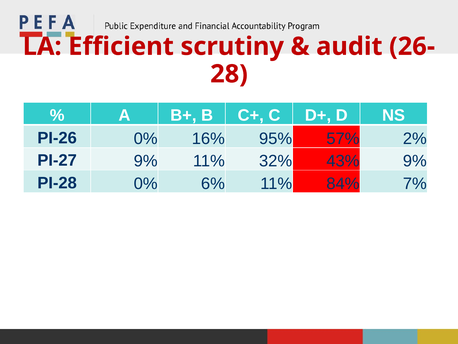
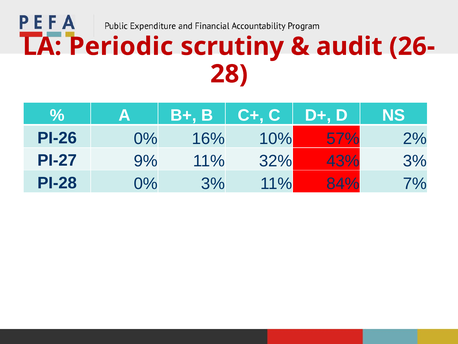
Efficient: Efficient -> Periodic (121, 46)
95%: 95% -> 10% (276, 138)
43% 9%: 9% -> 3% (415, 161)
0% 6%: 6% -> 3% (213, 183)
